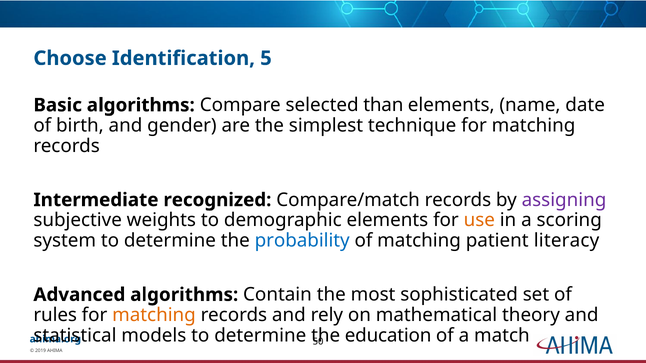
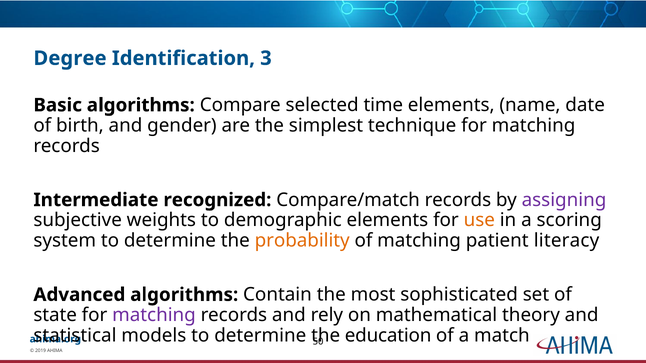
Choose: Choose -> Degree (70, 58)
5: 5 -> 3 (266, 58)
than: than -> time (383, 105)
probability colour: blue -> orange (302, 241)
rules: rules -> state (55, 315)
matching colour: orange -> purple (154, 315)
